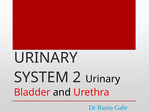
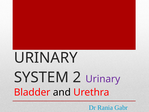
Urinary colour: black -> purple (103, 79)
